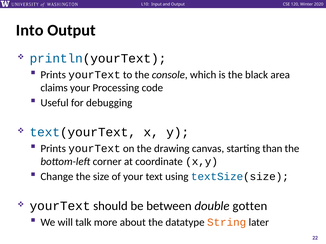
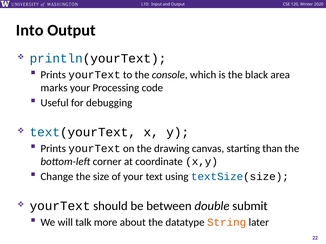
claims: claims -> marks (54, 88)
gotten: gotten -> submit (250, 206)
